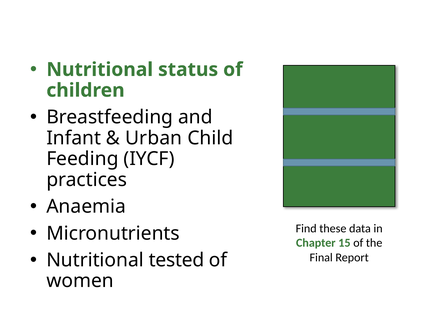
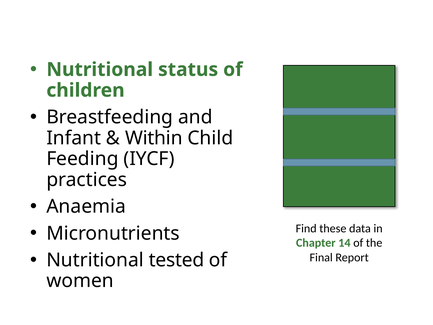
Urban: Urban -> Within (154, 138)
15: 15 -> 14 (344, 243)
